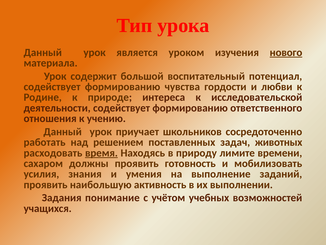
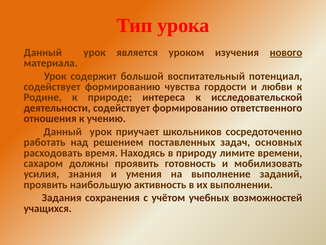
животных: животных -> основных (279, 142)
время underline: present -> none (101, 153)
понимание: понимание -> сохранения (112, 197)
